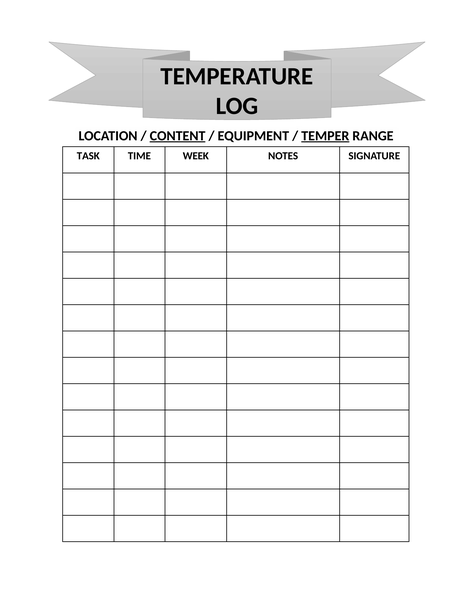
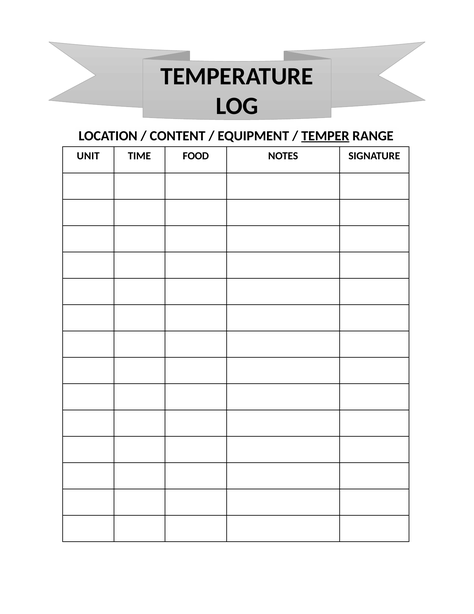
CONTENT underline: present -> none (178, 136)
TASK: TASK -> UNIT (88, 156)
WEEK: WEEK -> FOOD (196, 156)
